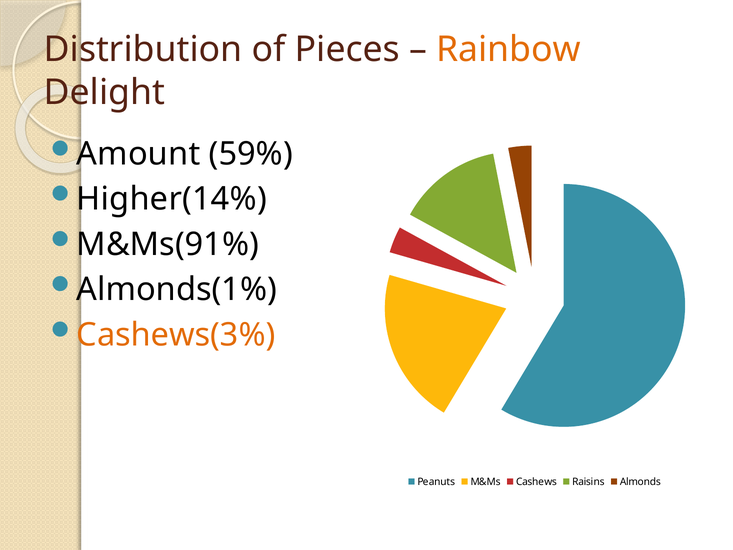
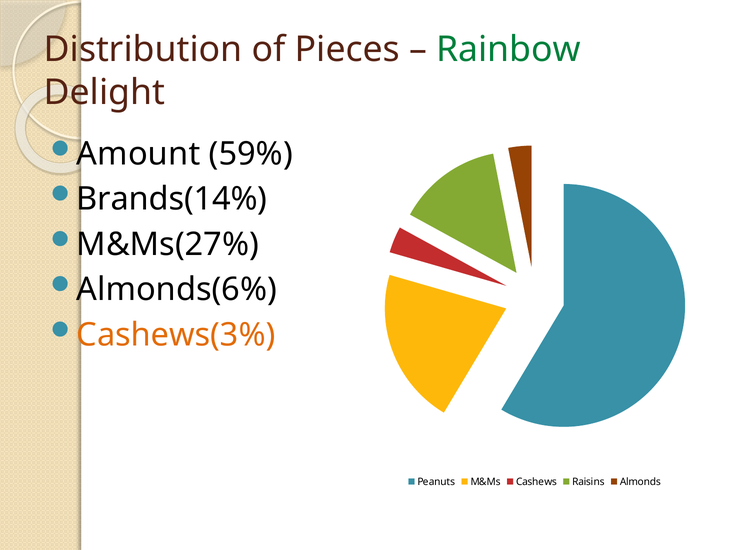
Rainbow colour: orange -> green (508, 49)
Higher(14%: Higher(14% -> Brands(14% (172, 199)
M&Ms(91%: M&Ms(91% -> M&Ms(27% (168, 244)
Almonds(1%: Almonds(1% -> Almonds(6% (177, 289)
